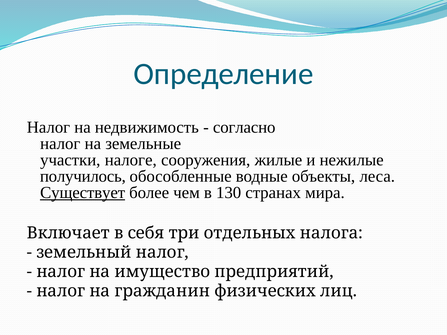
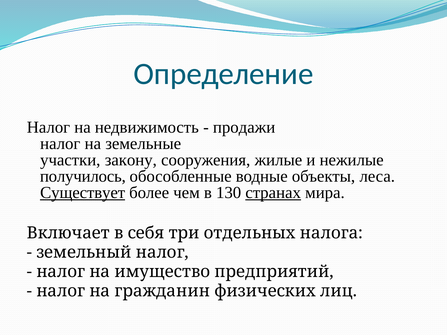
согласно: согласно -> продажи (244, 127)
налоге: налоге -> закону (131, 160)
странах underline: none -> present (273, 193)
